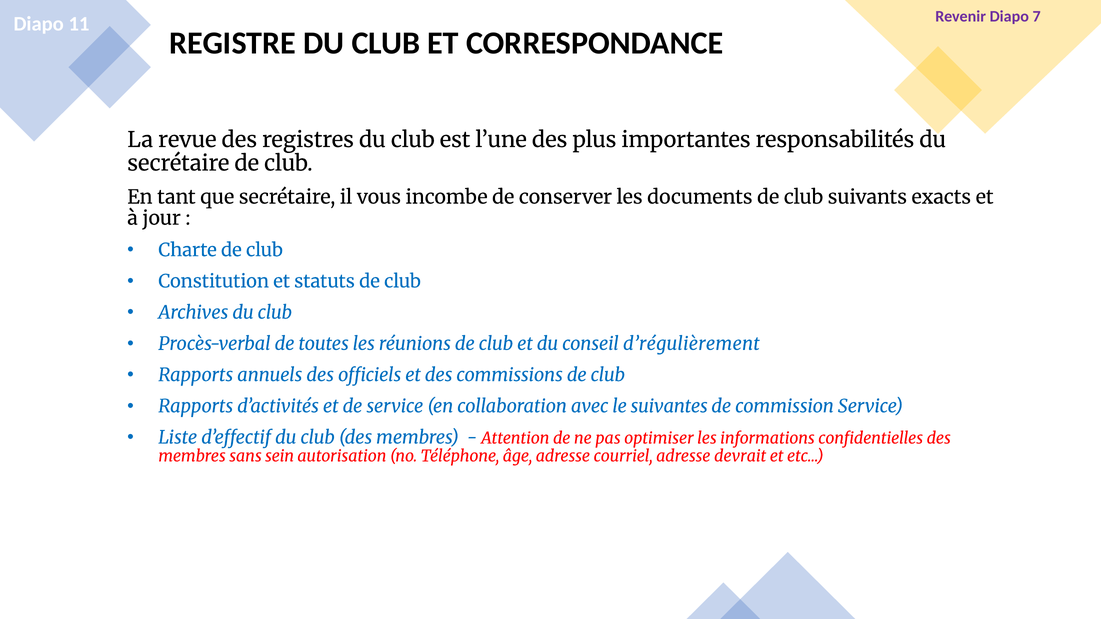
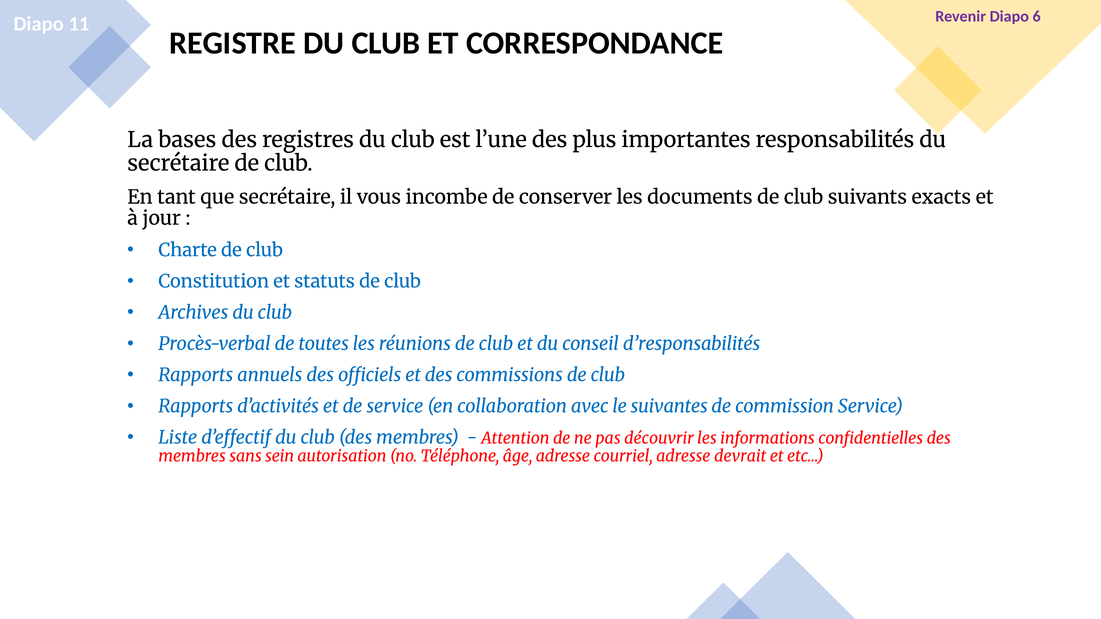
7: 7 -> 6 (1037, 16)
revue: revue -> bases (187, 140)
d’régulièrement: d’régulièrement -> d’responsabilités (692, 344)
optimiser: optimiser -> découvrir (659, 439)
